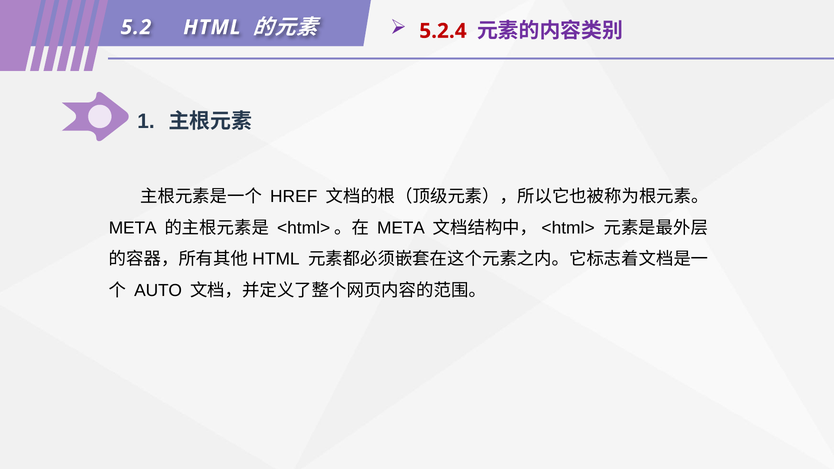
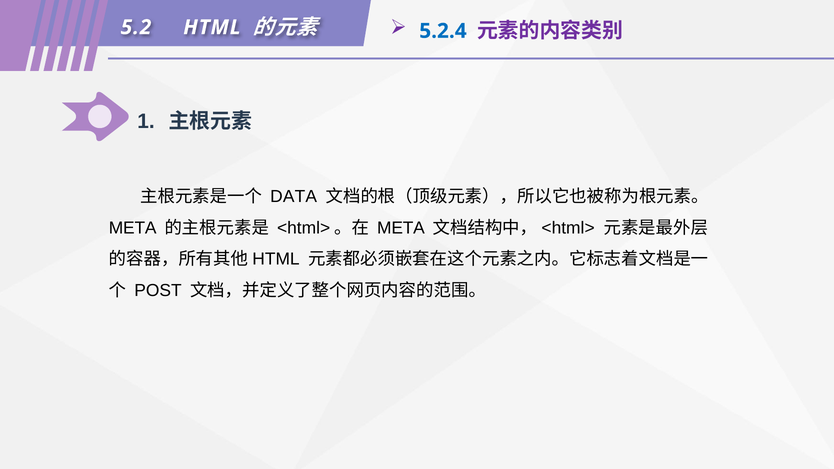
5.2.4 colour: red -> blue (443, 31)
HREF: HREF -> DATA (294, 197)
AUTO: AUTO -> POST (158, 291)
